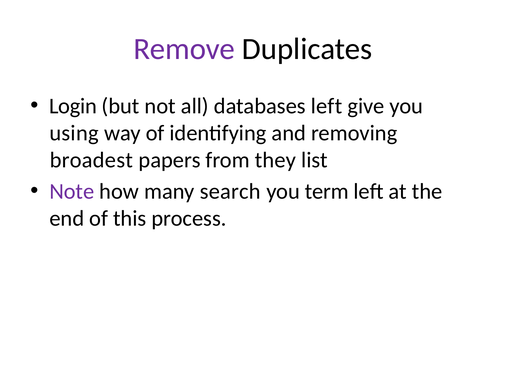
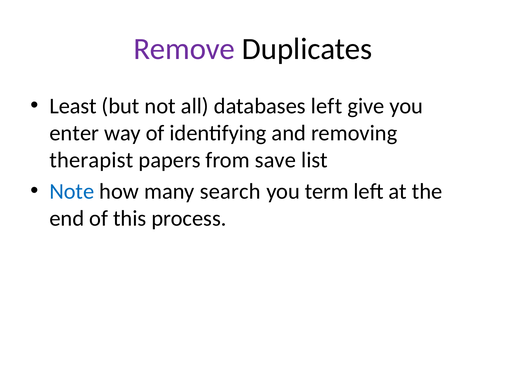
Login: Login -> Least (73, 106)
using: using -> enter (74, 133)
broadest: broadest -> therapist (91, 160)
they: they -> save (275, 160)
Note colour: purple -> blue (72, 192)
